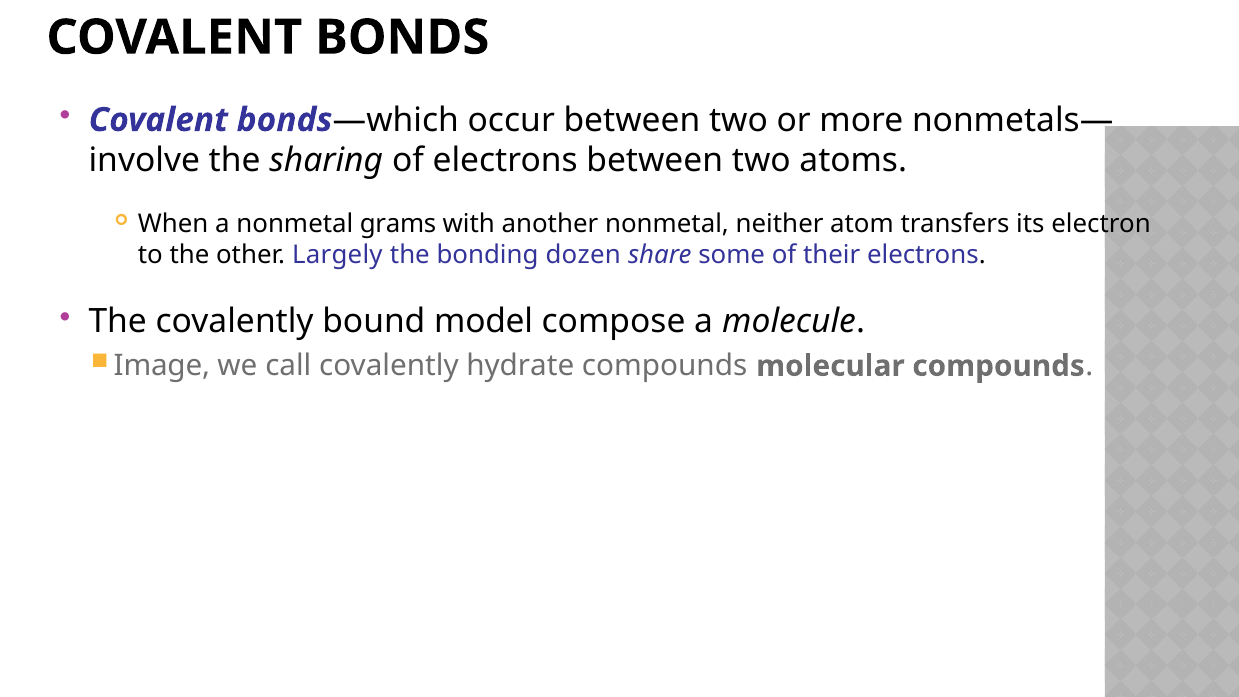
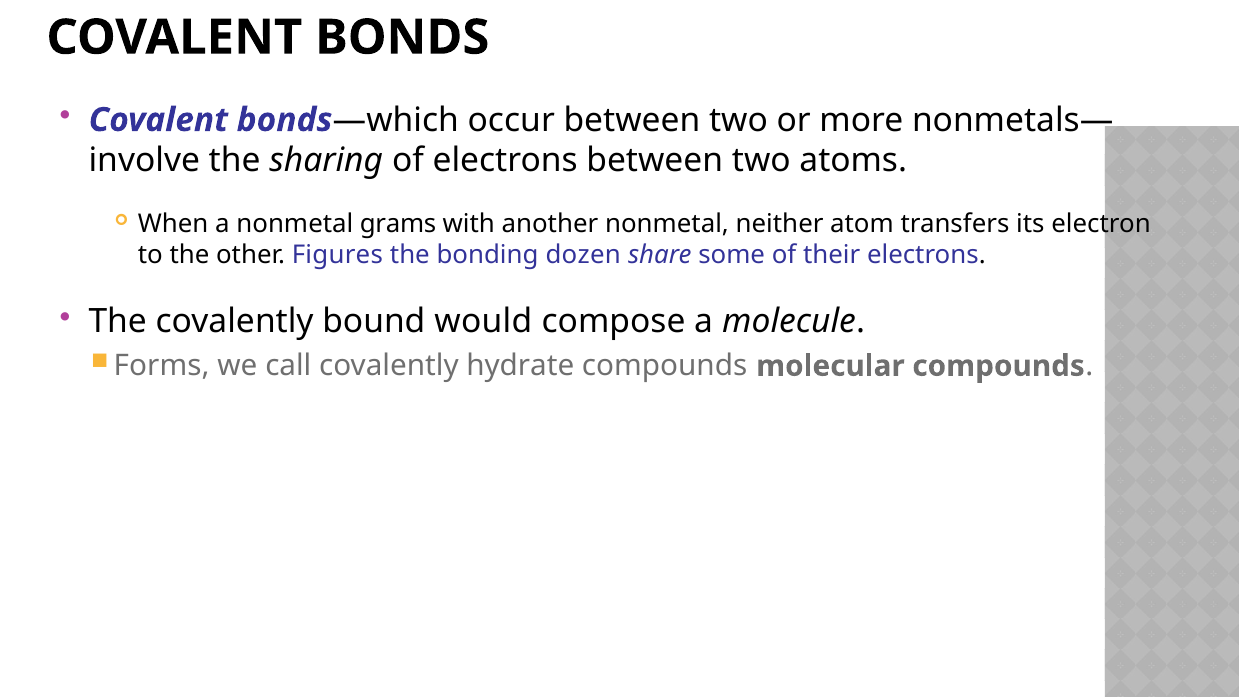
Largely: Largely -> Figures (337, 255)
model: model -> would (483, 322)
Image: Image -> Forms (162, 366)
